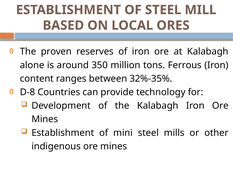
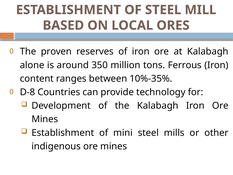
32%-35%: 32%-35% -> 10%-35% (151, 79)
